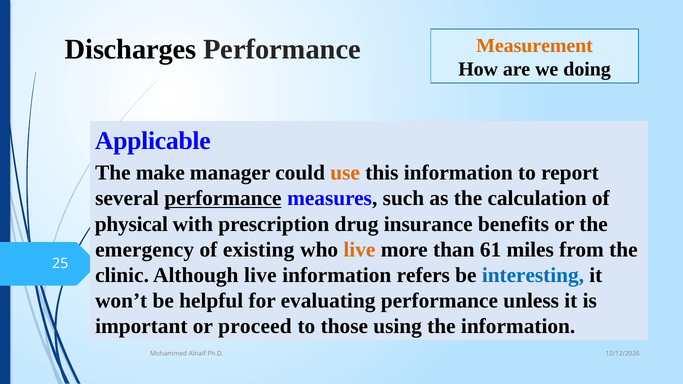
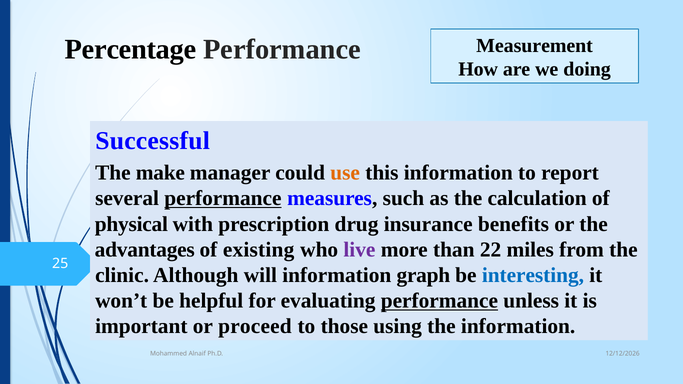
Discharges: Discharges -> Percentage (131, 49)
Measurement colour: orange -> black (535, 45)
Applicable: Applicable -> Successful (153, 141)
emergency: emergency -> advantages (145, 250)
live colour: orange -> purple (359, 250)
61: 61 -> 22 (491, 250)
Although live: live -> will (260, 275)
refers: refers -> graph (423, 275)
performance underline: none -> present (439, 301)
